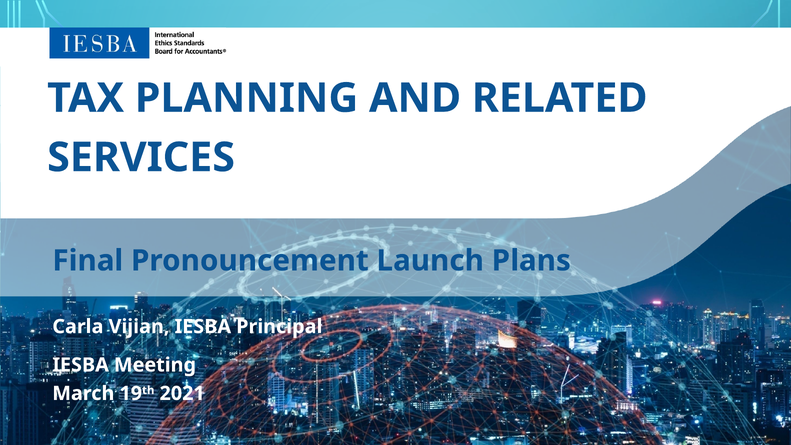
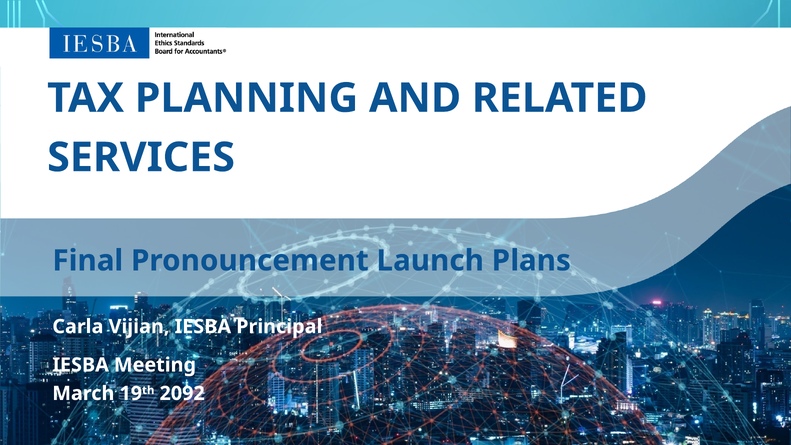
2021: 2021 -> 2092 (182, 393)
